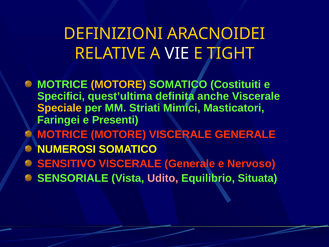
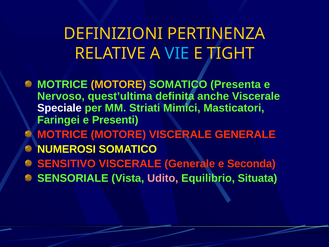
ARACNOIDEI: ARACNOIDEI -> PERTINENZA (216, 34)
VIE colour: white -> light blue (177, 54)
Costituiti: Costituiti -> Presenta (236, 84)
Specifici: Specifici -> Nervoso (61, 96)
Speciale colour: yellow -> white (59, 108)
Nervoso: Nervoso -> Seconda (251, 164)
